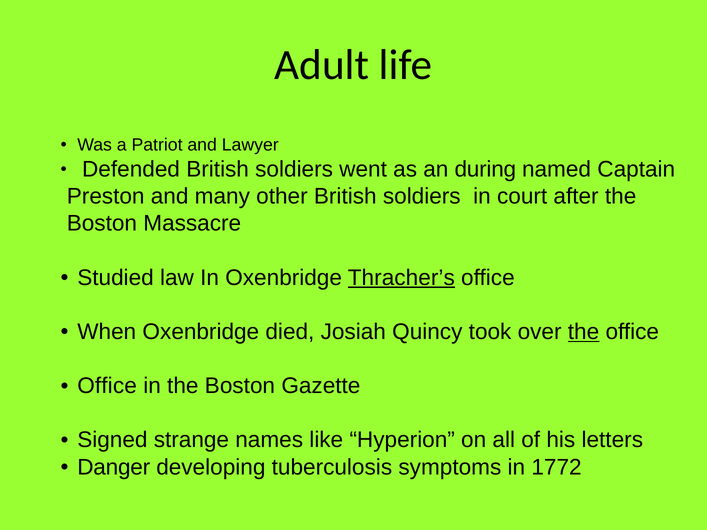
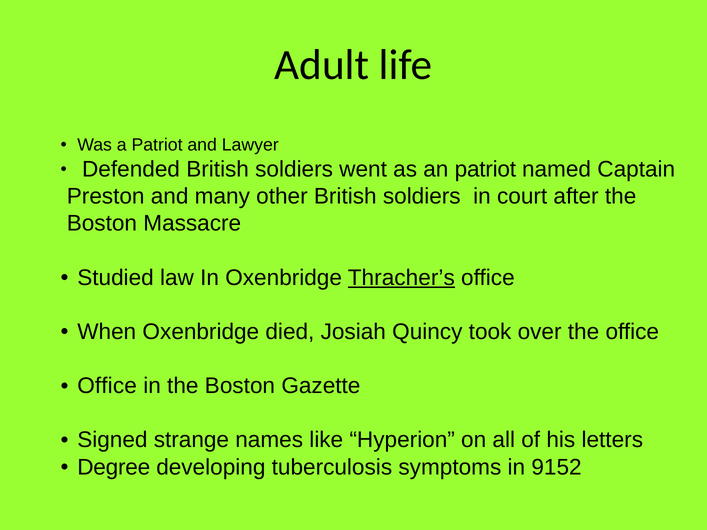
an during: during -> patriot (485, 169)
the underline: present -> none (584, 332)
Danger: Danger -> Degree (114, 467)
1772: 1772 -> 9152 (557, 467)
